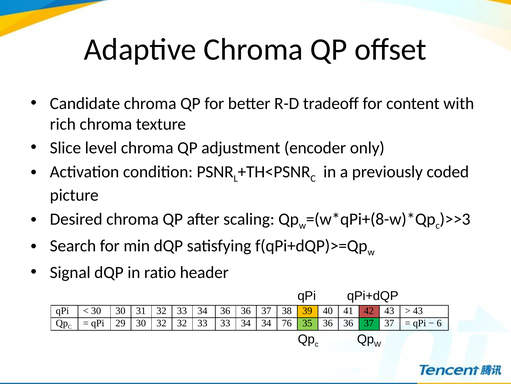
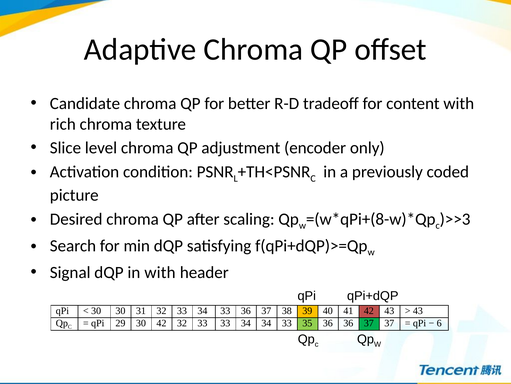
in ratio: ratio -> with (160, 272)
33 34 36: 36 -> 33 (225, 310)
30 32: 32 -> 42 (161, 323)
34 34 76: 76 -> 33 (287, 323)
